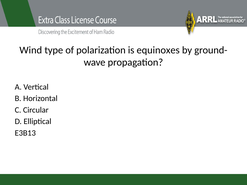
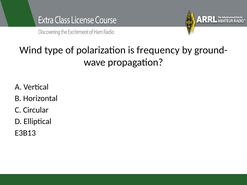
equinoxes: equinoxes -> frequency (158, 50)
